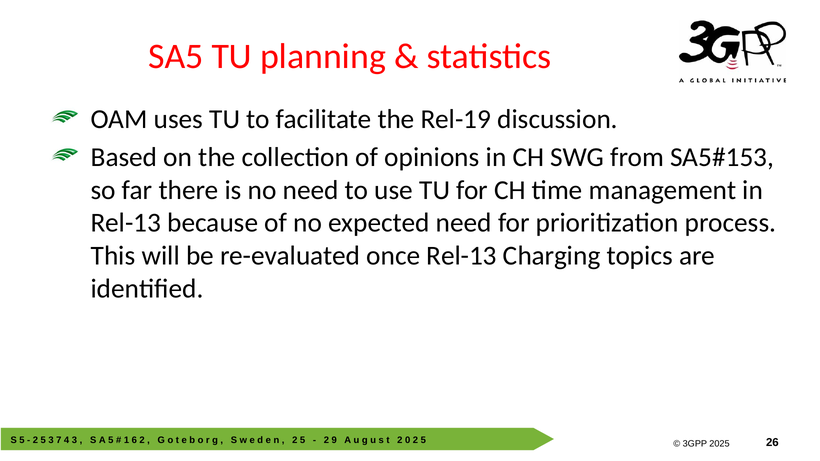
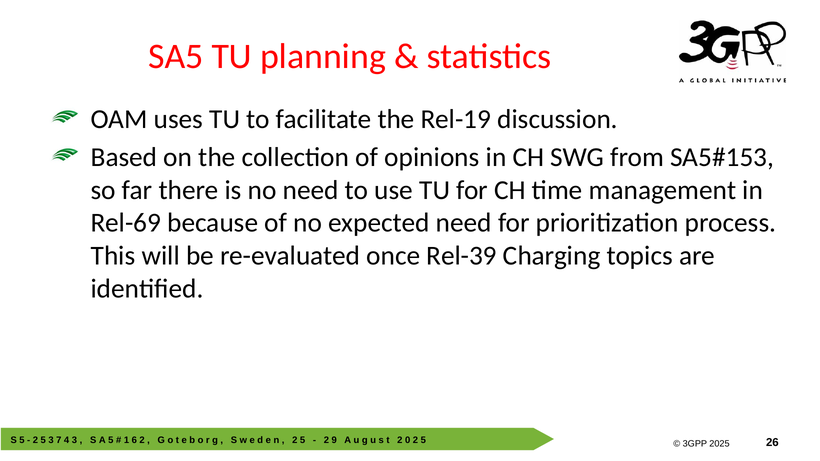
Rel-13: Rel-13 -> Rel-69 (126, 223)
once Rel-13: Rel-13 -> Rel-39 (462, 256)
